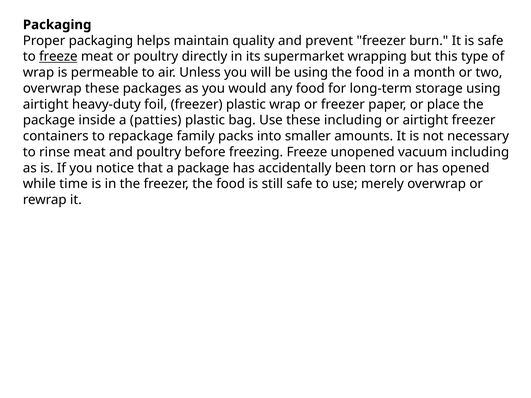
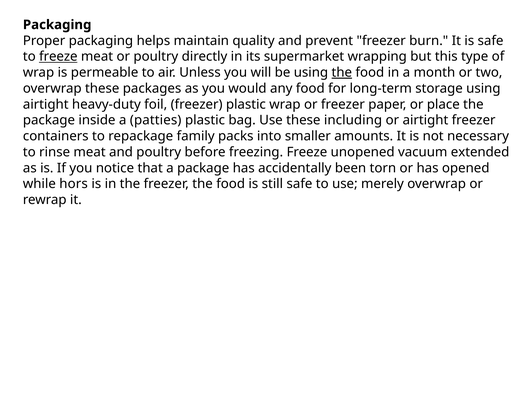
the underline: none -> present (342, 73)
vacuum including: including -> extended (480, 152)
time: time -> hors (74, 184)
